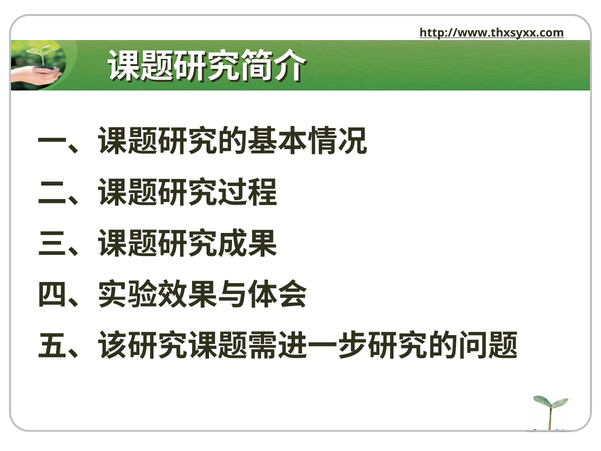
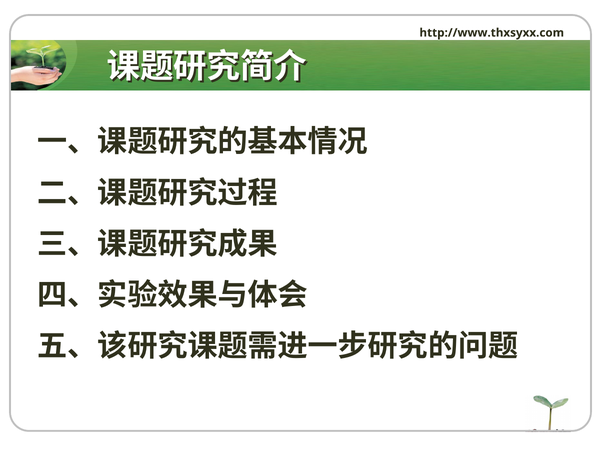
http://www.thxsyxx.com underline: present -> none (492, 33)
